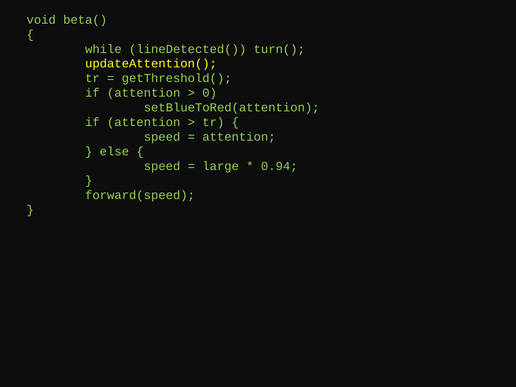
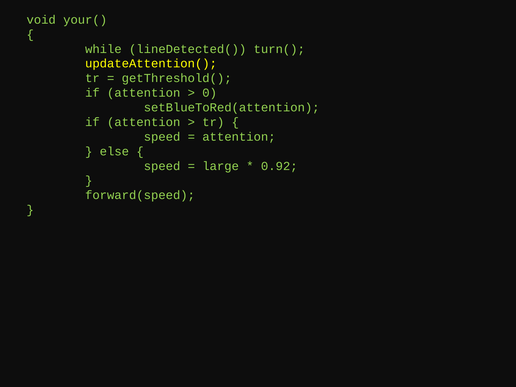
beta(: beta( -> your( (85, 20)
0.94: 0.94 -> 0.92 (279, 166)
